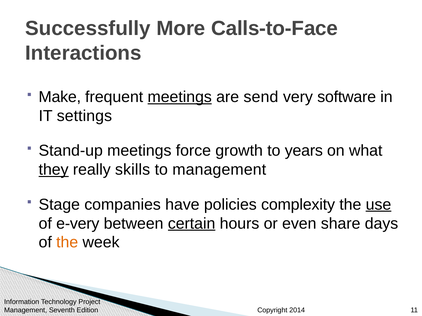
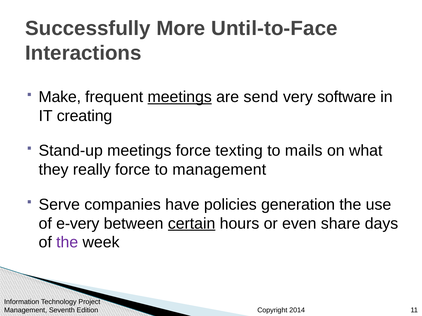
Calls-to-Face: Calls-to-Face -> Until-to-Face (274, 28)
settings: settings -> creating (85, 116)
growth: growth -> texting (239, 151)
years: years -> mails (304, 151)
they underline: present -> none (54, 170)
really skills: skills -> force (133, 170)
Stage: Stage -> Serve (59, 205)
complexity: complexity -> generation (298, 205)
use underline: present -> none (378, 205)
the colour: orange -> purple (67, 243)
